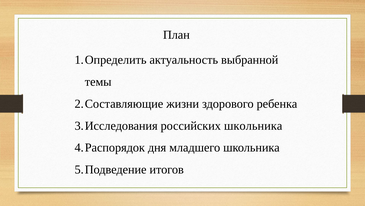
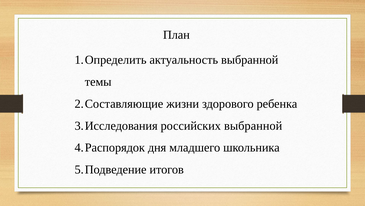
российских школьника: школьника -> выбранной (253, 125)
